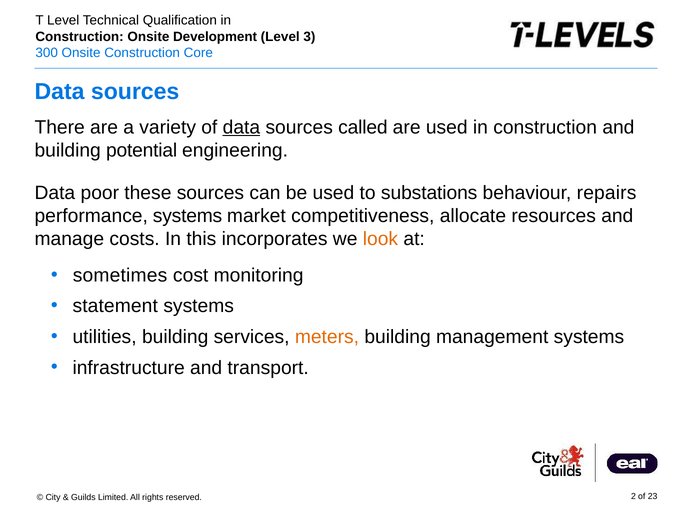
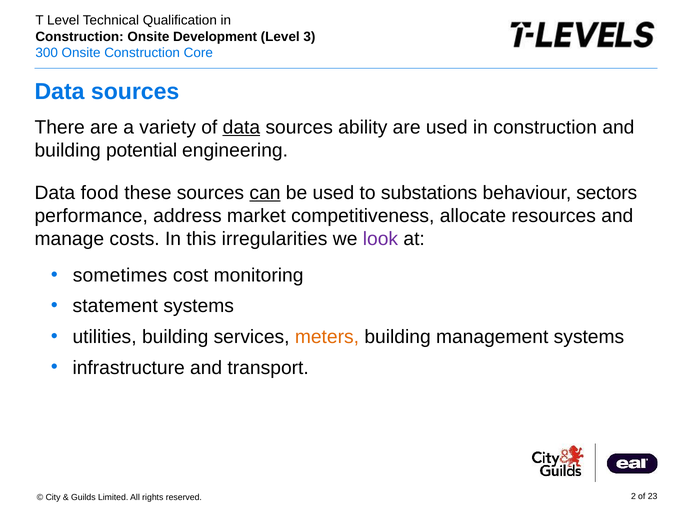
called: called -> ability (363, 127)
poor: poor -> food (100, 193)
can underline: none -> present (265, 193)
repairs: repairs -> sectors (607, 193)
performance systems: systems -> address (187, 216)
incorporates: incorporates -> irregularities (275, 239)
look colour: orange -> purple (380, 239)
